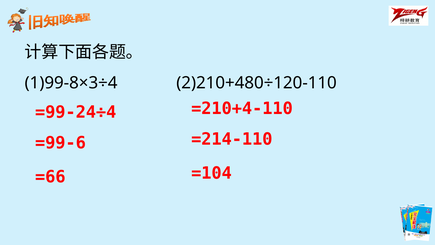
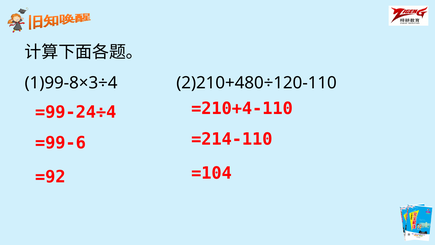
=66: =66 -> =92 (50, 177)
